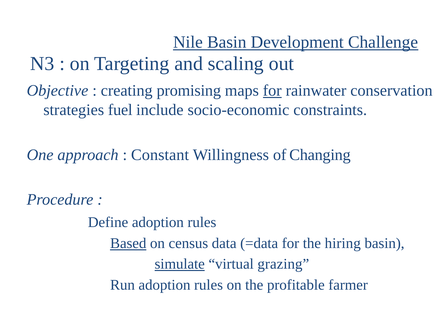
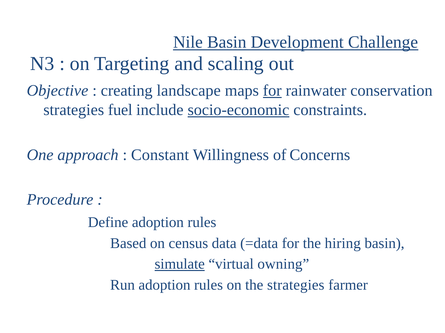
promising: promising -> landscape (189, 91)
socio-economic underline: none -> present (238, 110)
Changing: Changing -> Concerns (320, 155)
Based underline: present -> none (128, 244)
grazing: grazing -> owning (283, 265)
the profitable: profitable -> strategies (296, 285)
